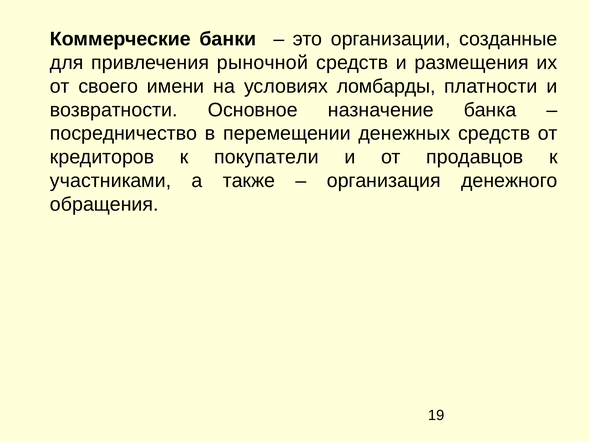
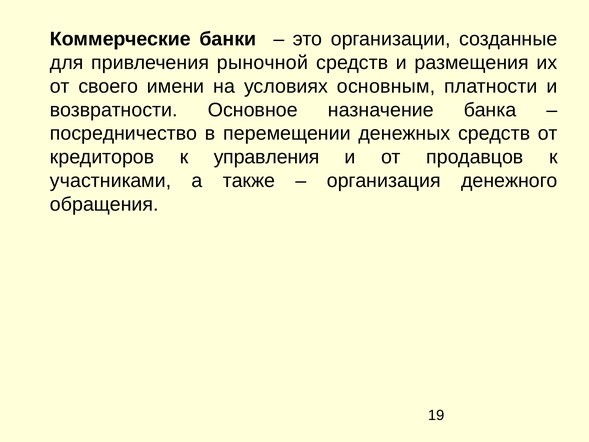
ломбарды: ломбарды -> основным (386, 86)
покупатели: покупатели -> управления (267, 157)
